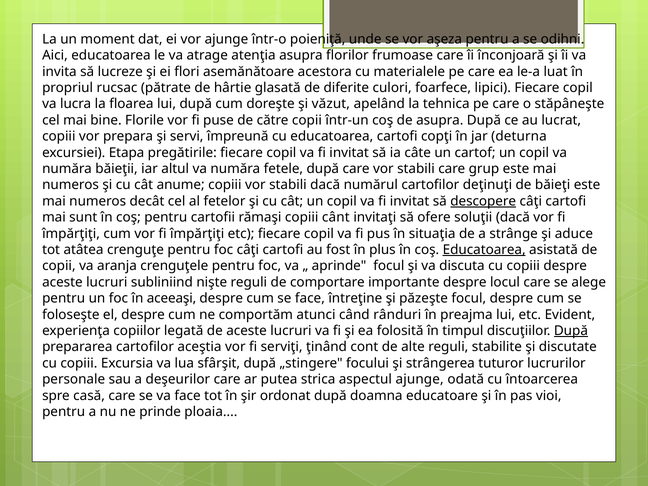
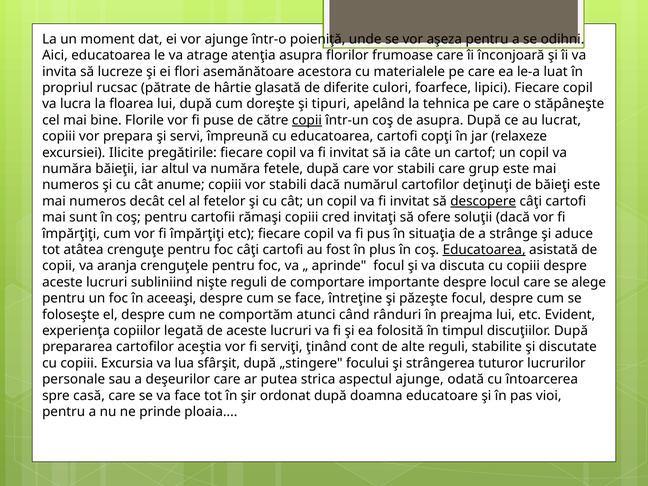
văzut: văzut -> tipuri (331, 104)
copii underline: none -> present (307, 120)
deturna: deturna -> relaxeze (519, 136)
Etapa: Etapa -> Ilicite (126, 153)
cânt: cânt -> cred (336, 217)
După underline: present -> none (571, 331)
